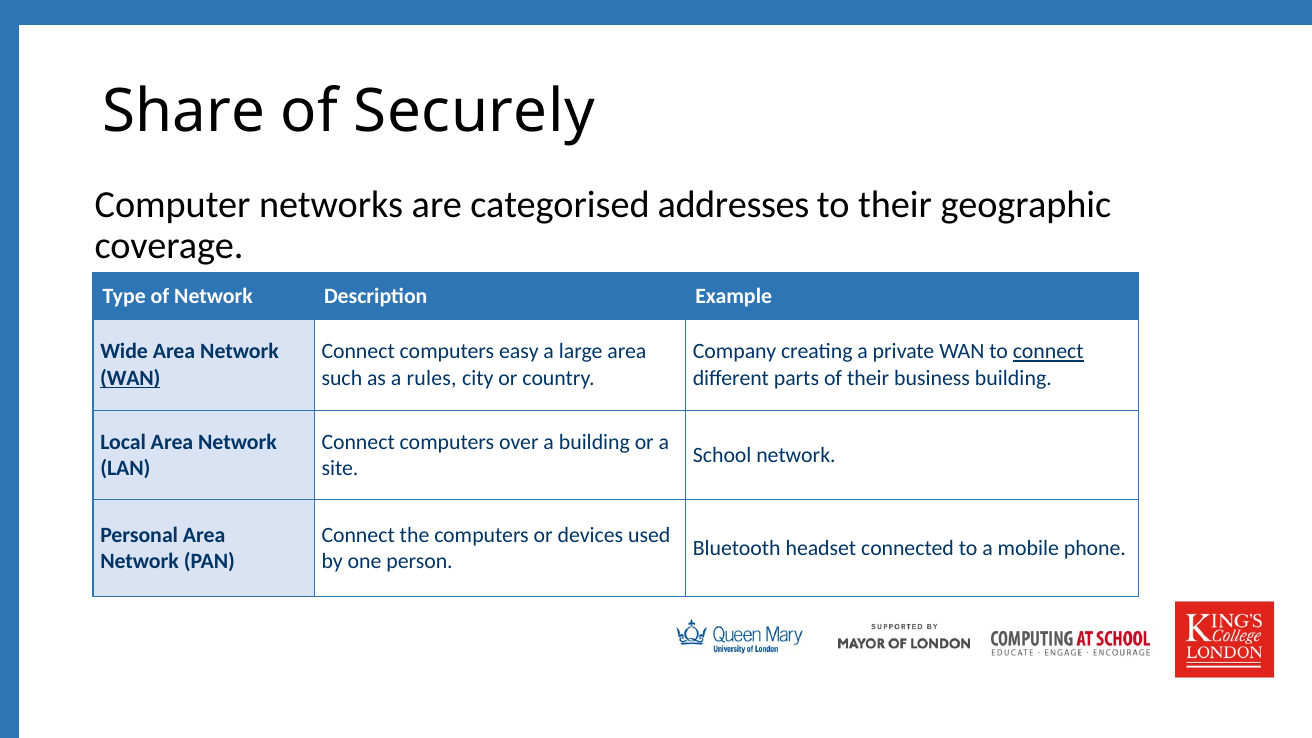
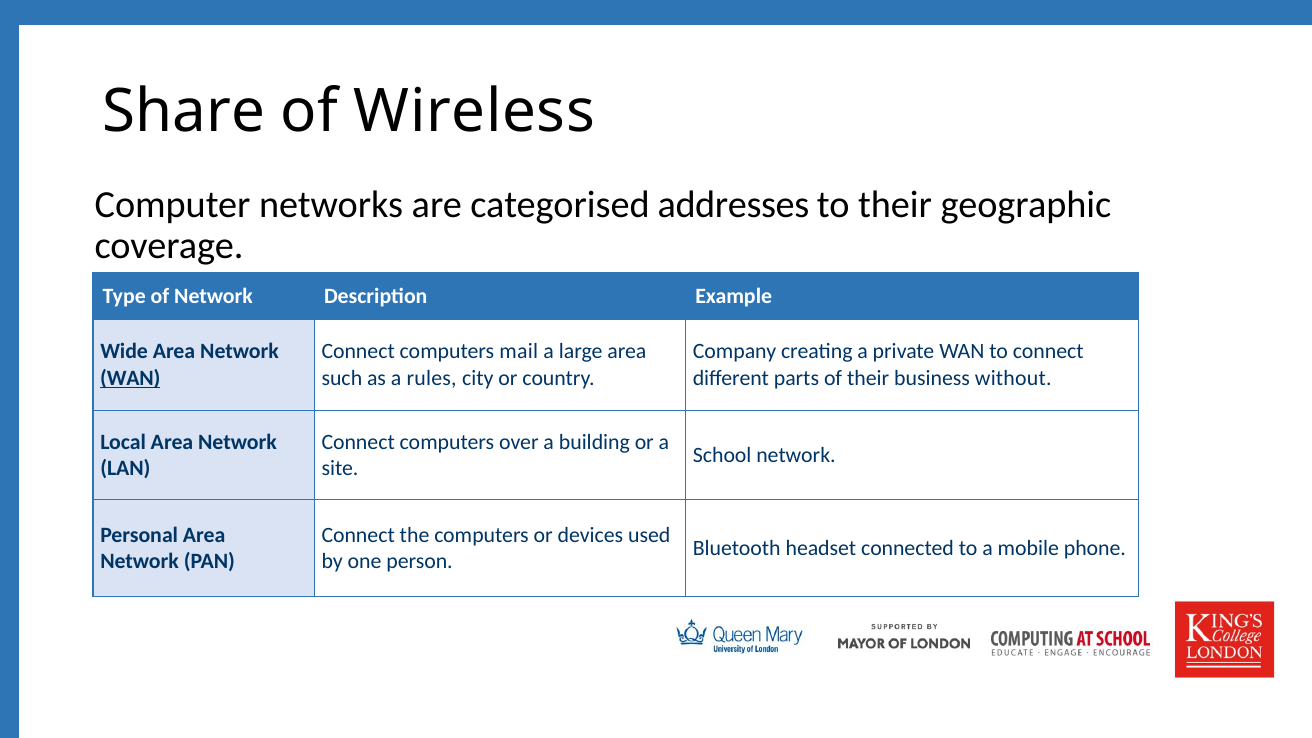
Securely: Securely -> Wireless (474, 112)
easy: easy -> mail (519, 352)
connect underline: present -> none (1048, 352)
business building: building -> without (1013, 378)
